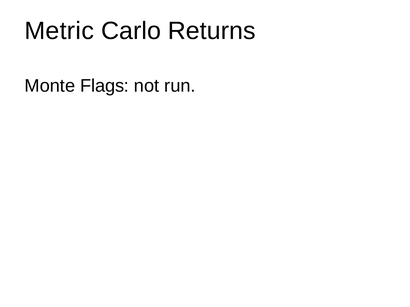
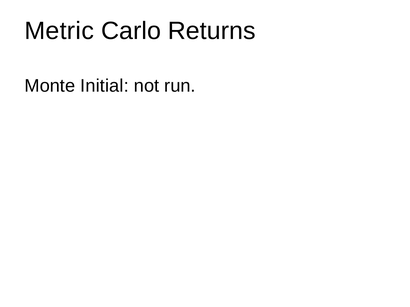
Flags: Flags -> Initial (104, 86)
